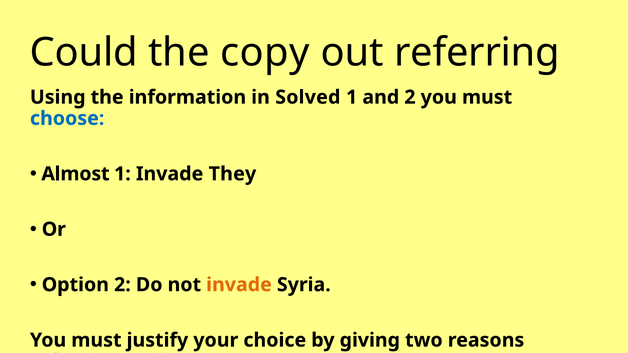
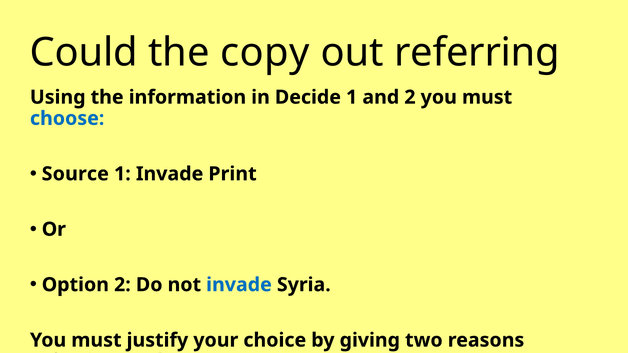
Solved: Solved -> Decide (308, 97)
Almost: Almost -> Source (75, 174)
They: They -> Print (233, 174)
invade colour: orange -> blue (239, 285)
